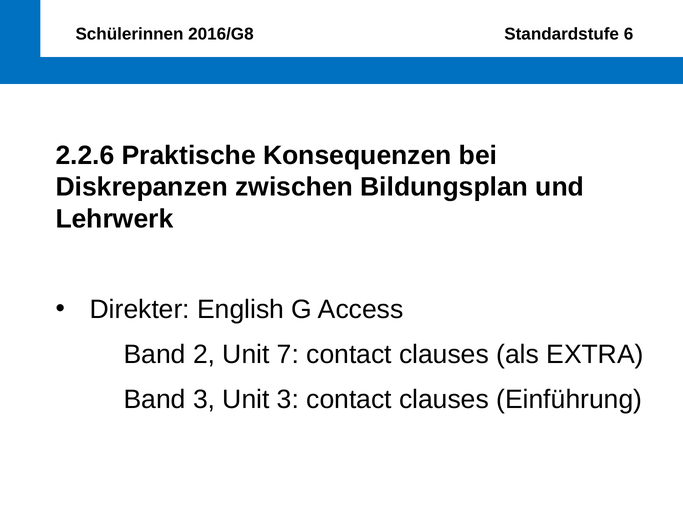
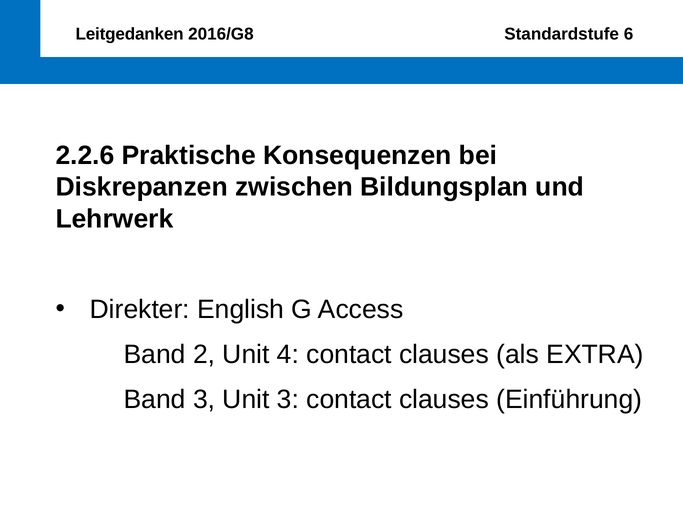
Schülerinnen: Schülerinnen -> Leitgedanken (130, 34)
7: 7 -> 4 (288, 355)
